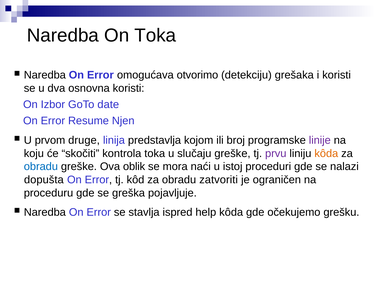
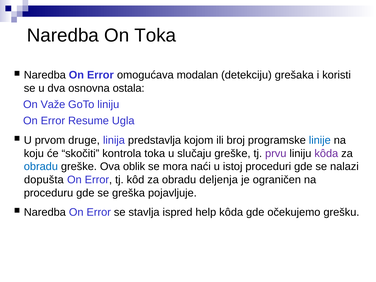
otvorimo: otvorimo -> modalan (197, 75)
osnovna koristi: koristi -> ostala (129, 88)
Izbor: Izbor -> Važe (53, 105)
GoTo date: date -> liniju (108, 105)
Njen: Njen -> Ugla (123, 121)
linije colour: purple -> blue (320, 140)
kôda colour: orange -> purple (326, 153)
zatvoriti: zatvoriti -> deljenja (219, 180)
